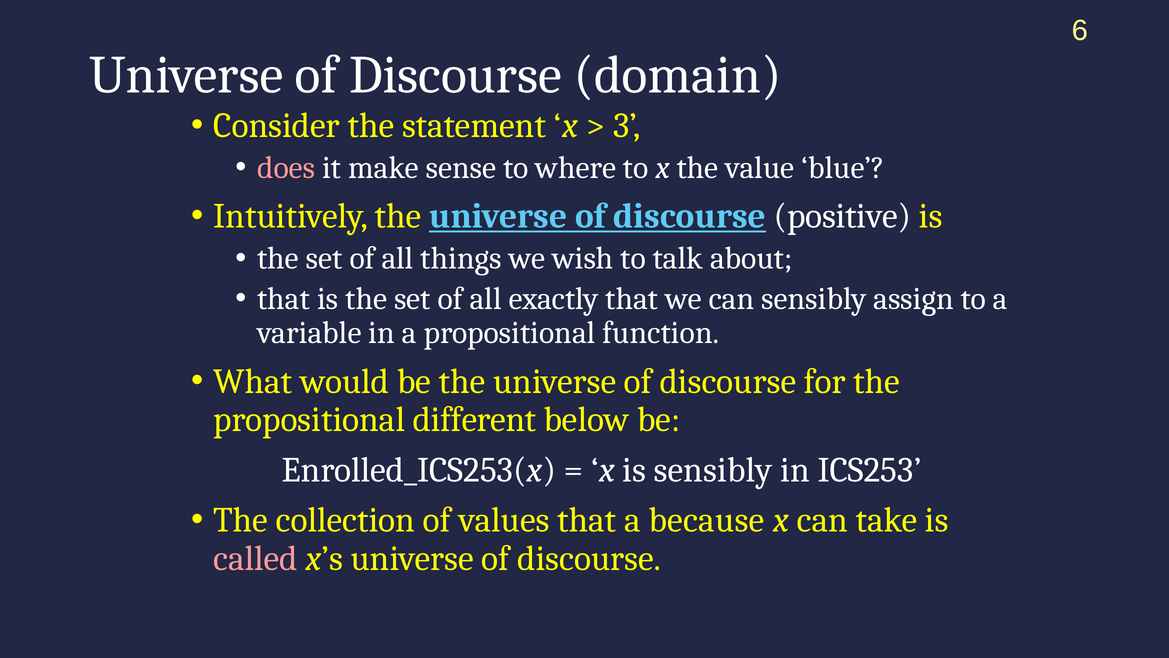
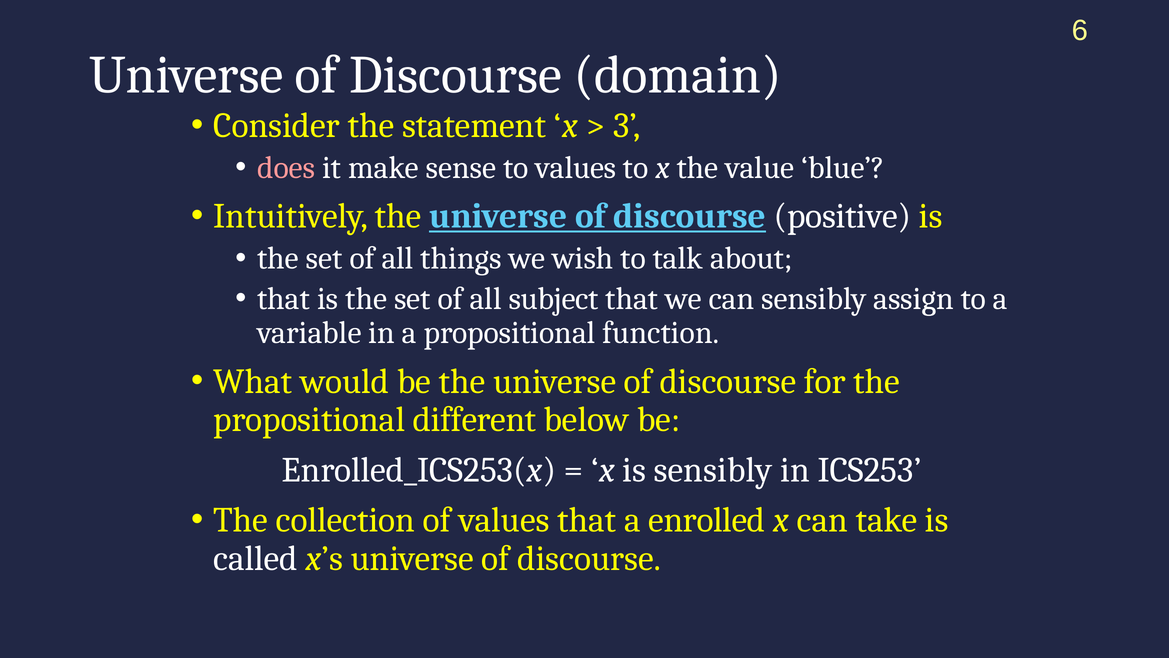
to where: where -> values (576, 168)
exactly: exactly -> subject (554, 299)
because: because -> enrolled (707, 520)
called colour: pink -> white (256, 558)
